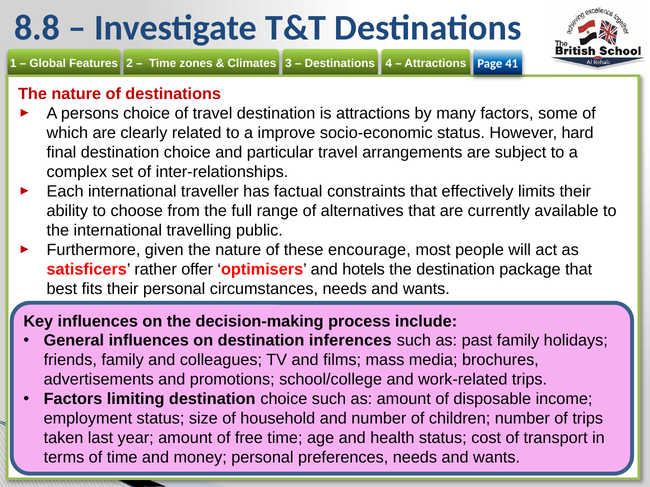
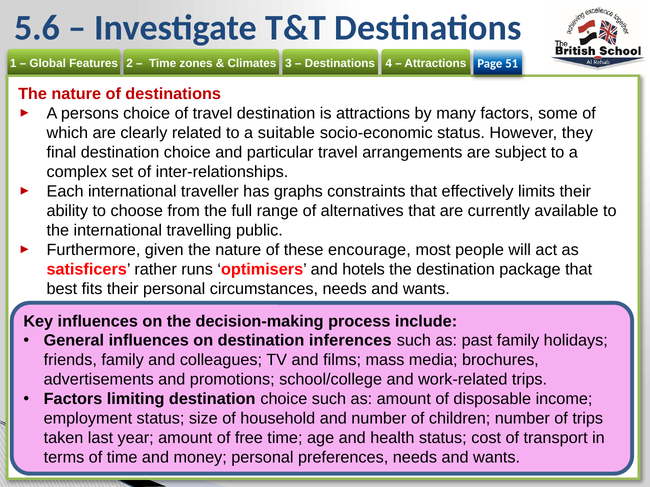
8.8: 8.8 -> 5.6 (37, 28)
41: 41 -> 51 (512, 64)
improve: improve -> suitable (286, 133)
hard: hard -> they (577, 133)
factual: factual -> graphs (298, 192)
offer: offer -> runs (197, 270)
